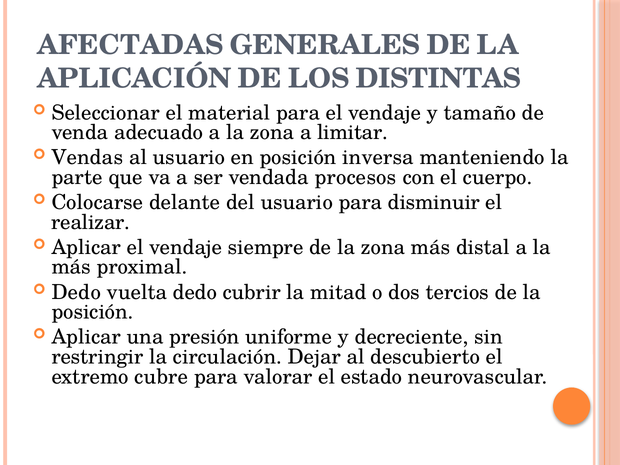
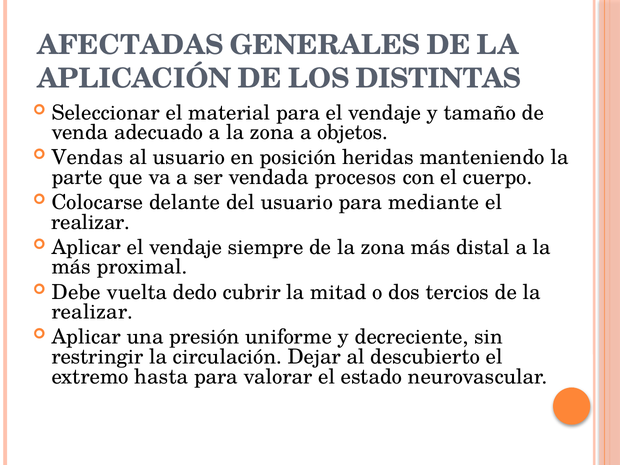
limitar: limitar -> objetos (353, 133)
inversa: inversa -> heridas (378, 158)
disminuir: disminuir -> mediante (434, 202)
Dedo: Dedo -> Debe (76, 292)
posición: posición -> realizar (92, 312)
cubre: cubre -> hasta (161, 377)
